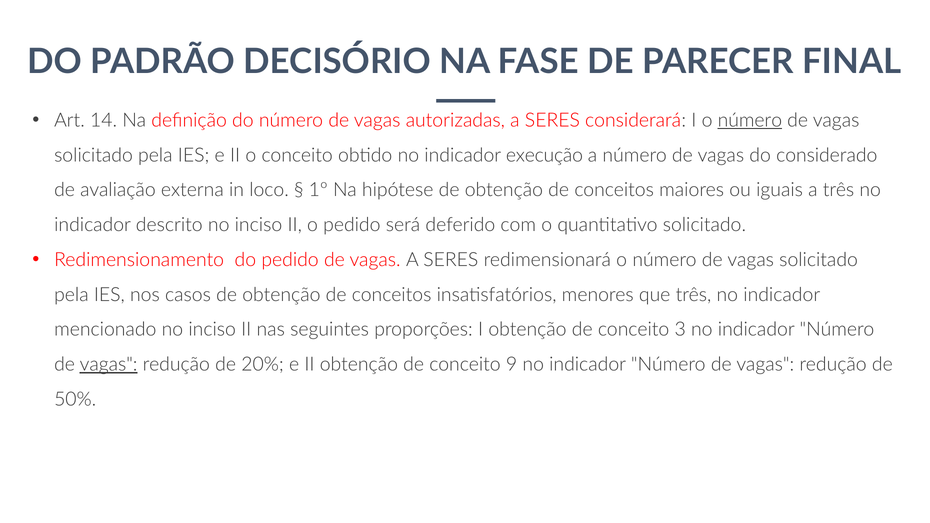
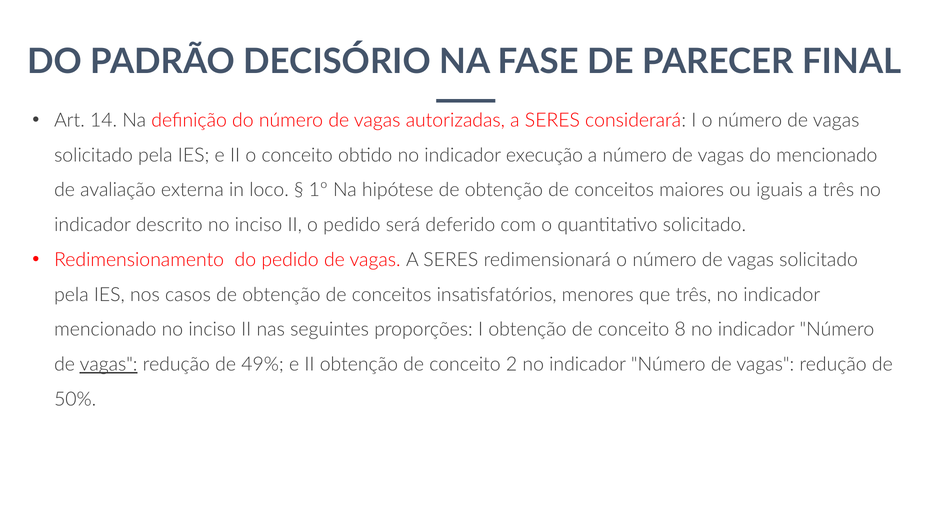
número underline: present -> none (750, 120)
do considerado: considerado -> mencionado (827, 155)
3: 3 -> 8 (680, 330)
20%: 20% -> 49% (263, 364)
9: 9 -> 2 (512, 364)
